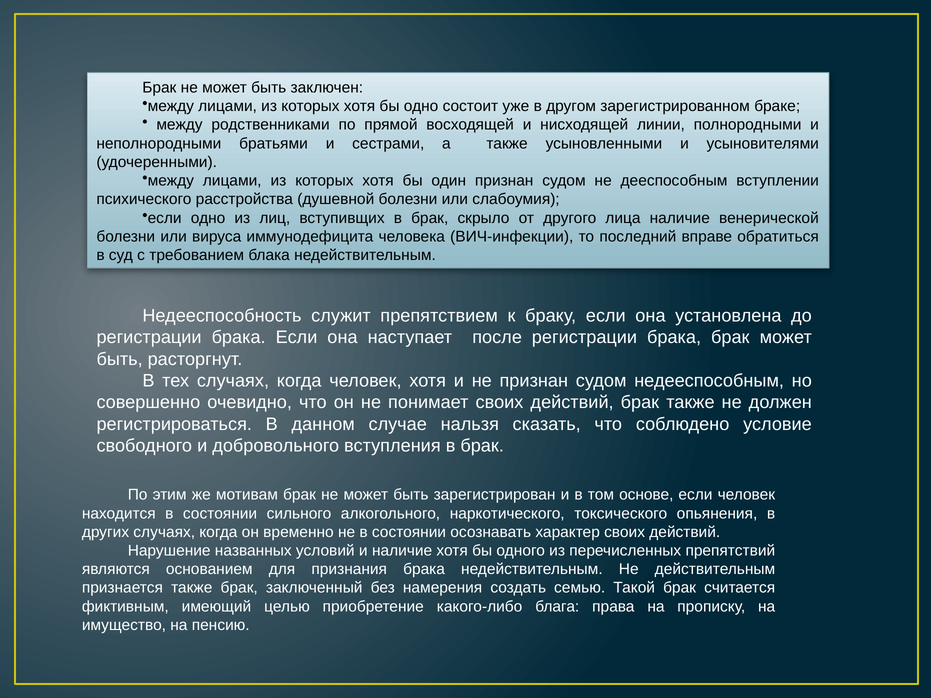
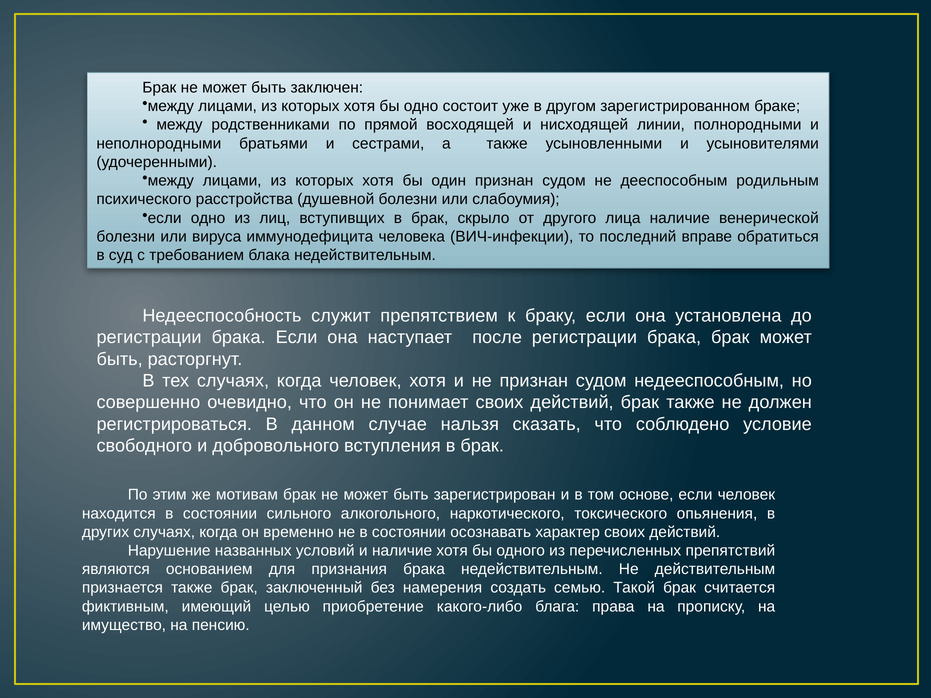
вступлении: вступлении -> родильным (778, 181)
